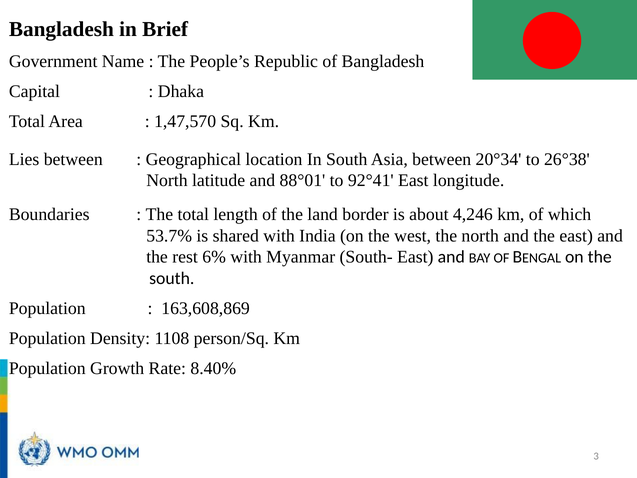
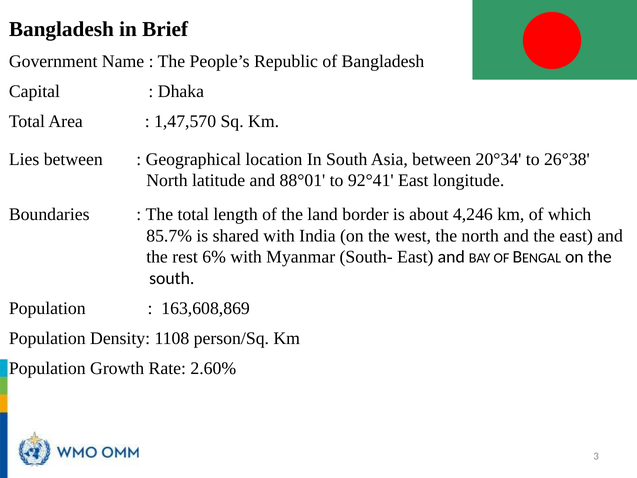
53.7%: 53.7% -> 85.7% (169, 236)
8.40%: 8.40% -> 2.60% (213, 368)
